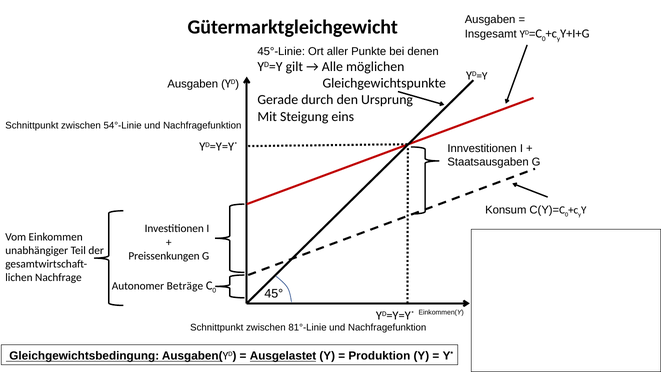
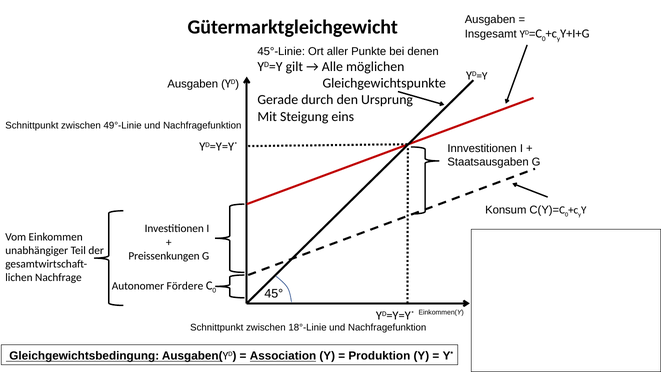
54°-Linie: 54°-Linie -> 49°-Linie (123, 126)
Beträge: Beträge -> Fördere (185, 286)
81°-Linie: 81°-Linie -> 18°-Linie (308, 327)
Ausgelastet: Ausgelastet -> Association (283, 356)
